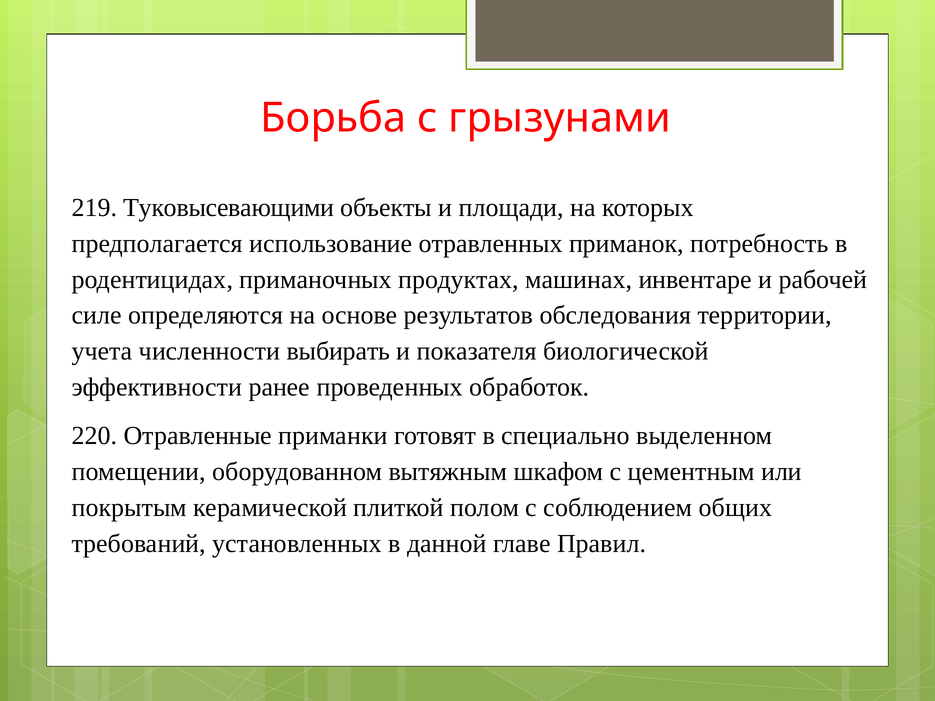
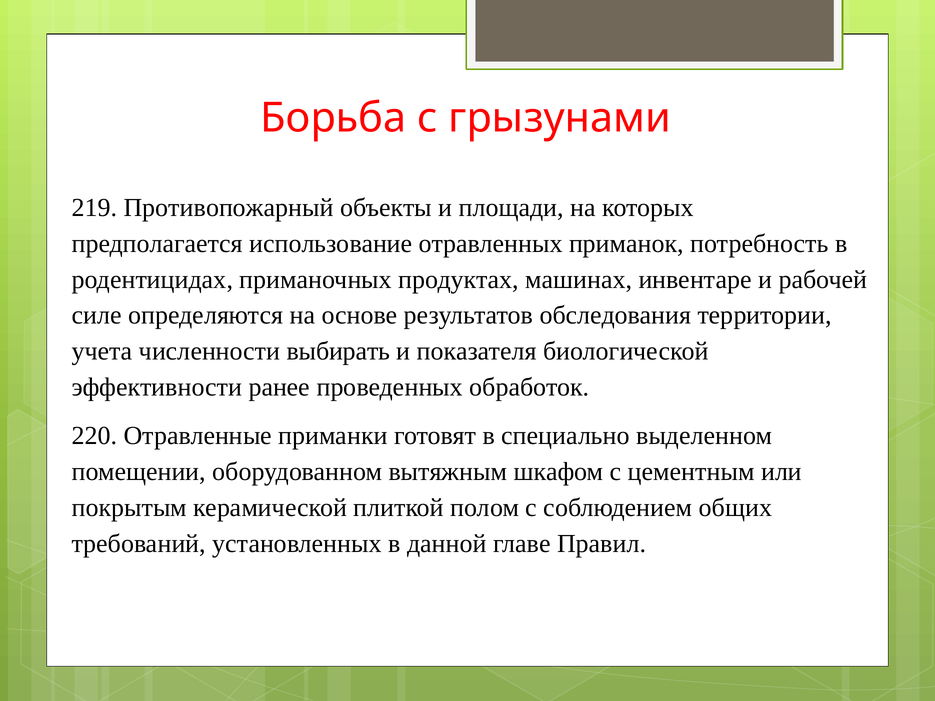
Туковысевающими: Туковысевающими -> Противопожарный (229, 208)
